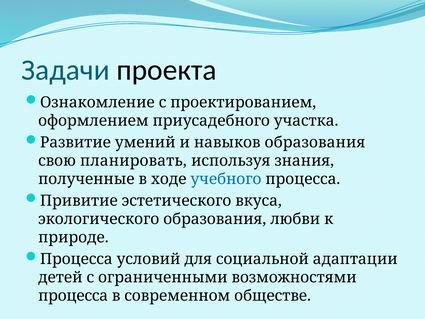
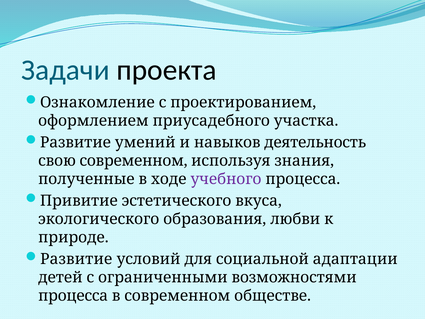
навыков образования: образования -> деятельность (315, 142)
свою планировать: планировать -> современном (134, 161)
учебного colour: blue -> purple (226, 179)
Процесса: Процесса -> Развитие (76, 259)
